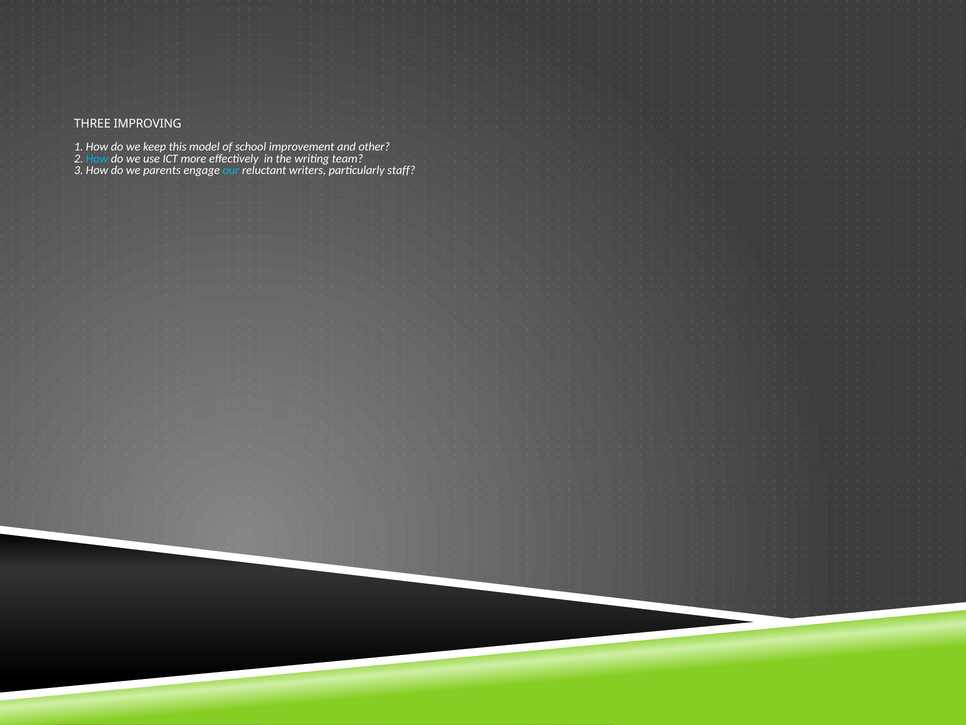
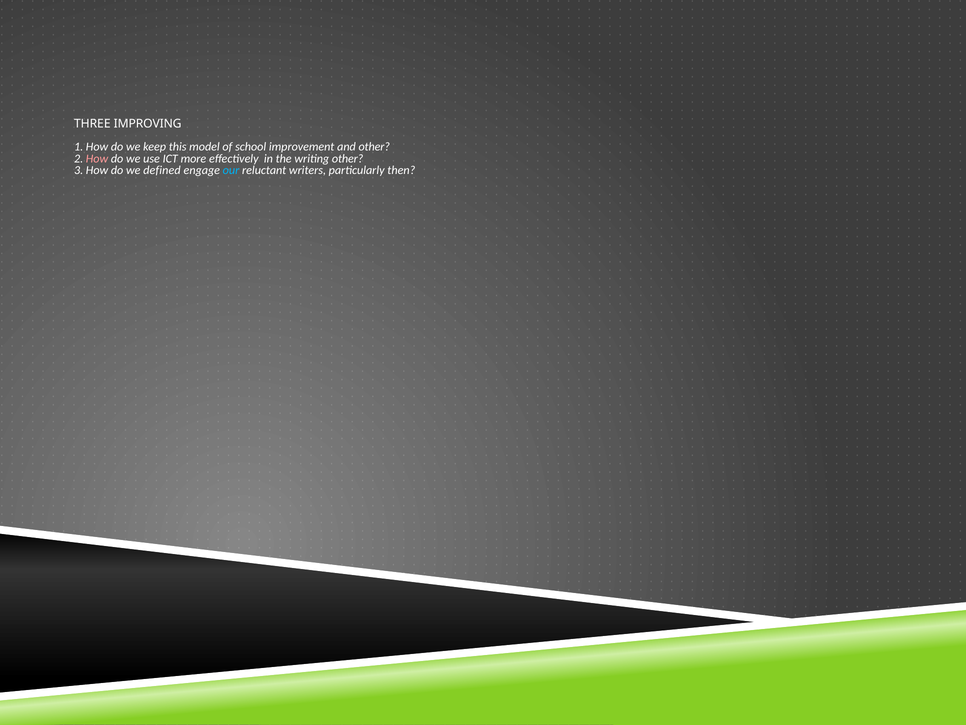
How colour: light blue -> pink (97, 159)
writing team: team -> other (348, 159)
parents: parents -> defined (162, 170)
staff: staff -> then (401, 170)
